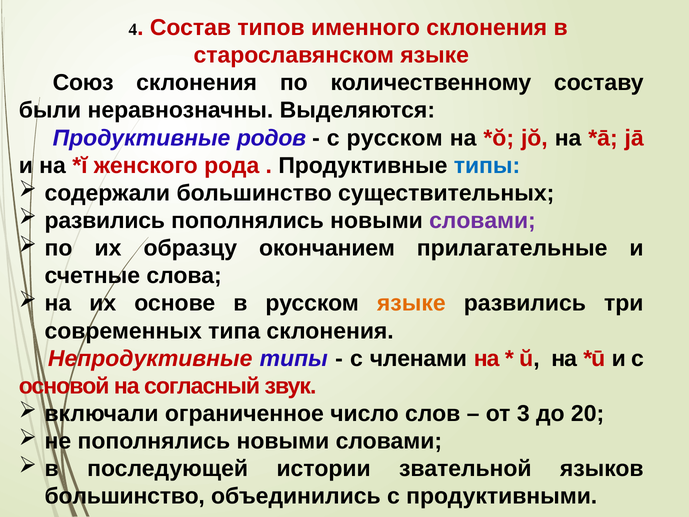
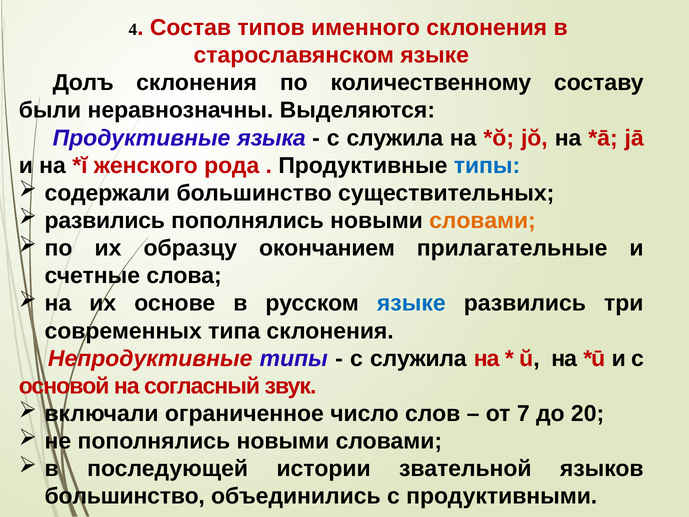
Союз: Союз -> Долъ (83, 83)
родов: родов -> языка (272, 138)
русском: русском -> служила (395, 138)
словами colour: purple -> orange (482, 221)
языке colour: orange -> blue (411, 303)
членами: членами -> служила (418, 358)
3: 3 -> 7 (523, 413)
